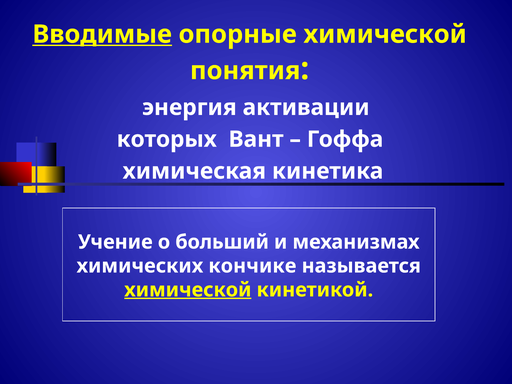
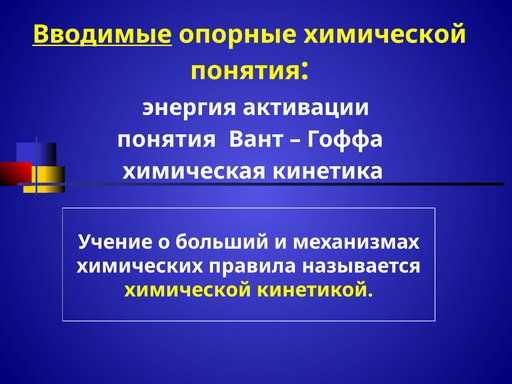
которых: которых -> понятия (167, 139)
кончике: кончике -> правила (252, 266)
химической underline: present -> none (188, 290)
